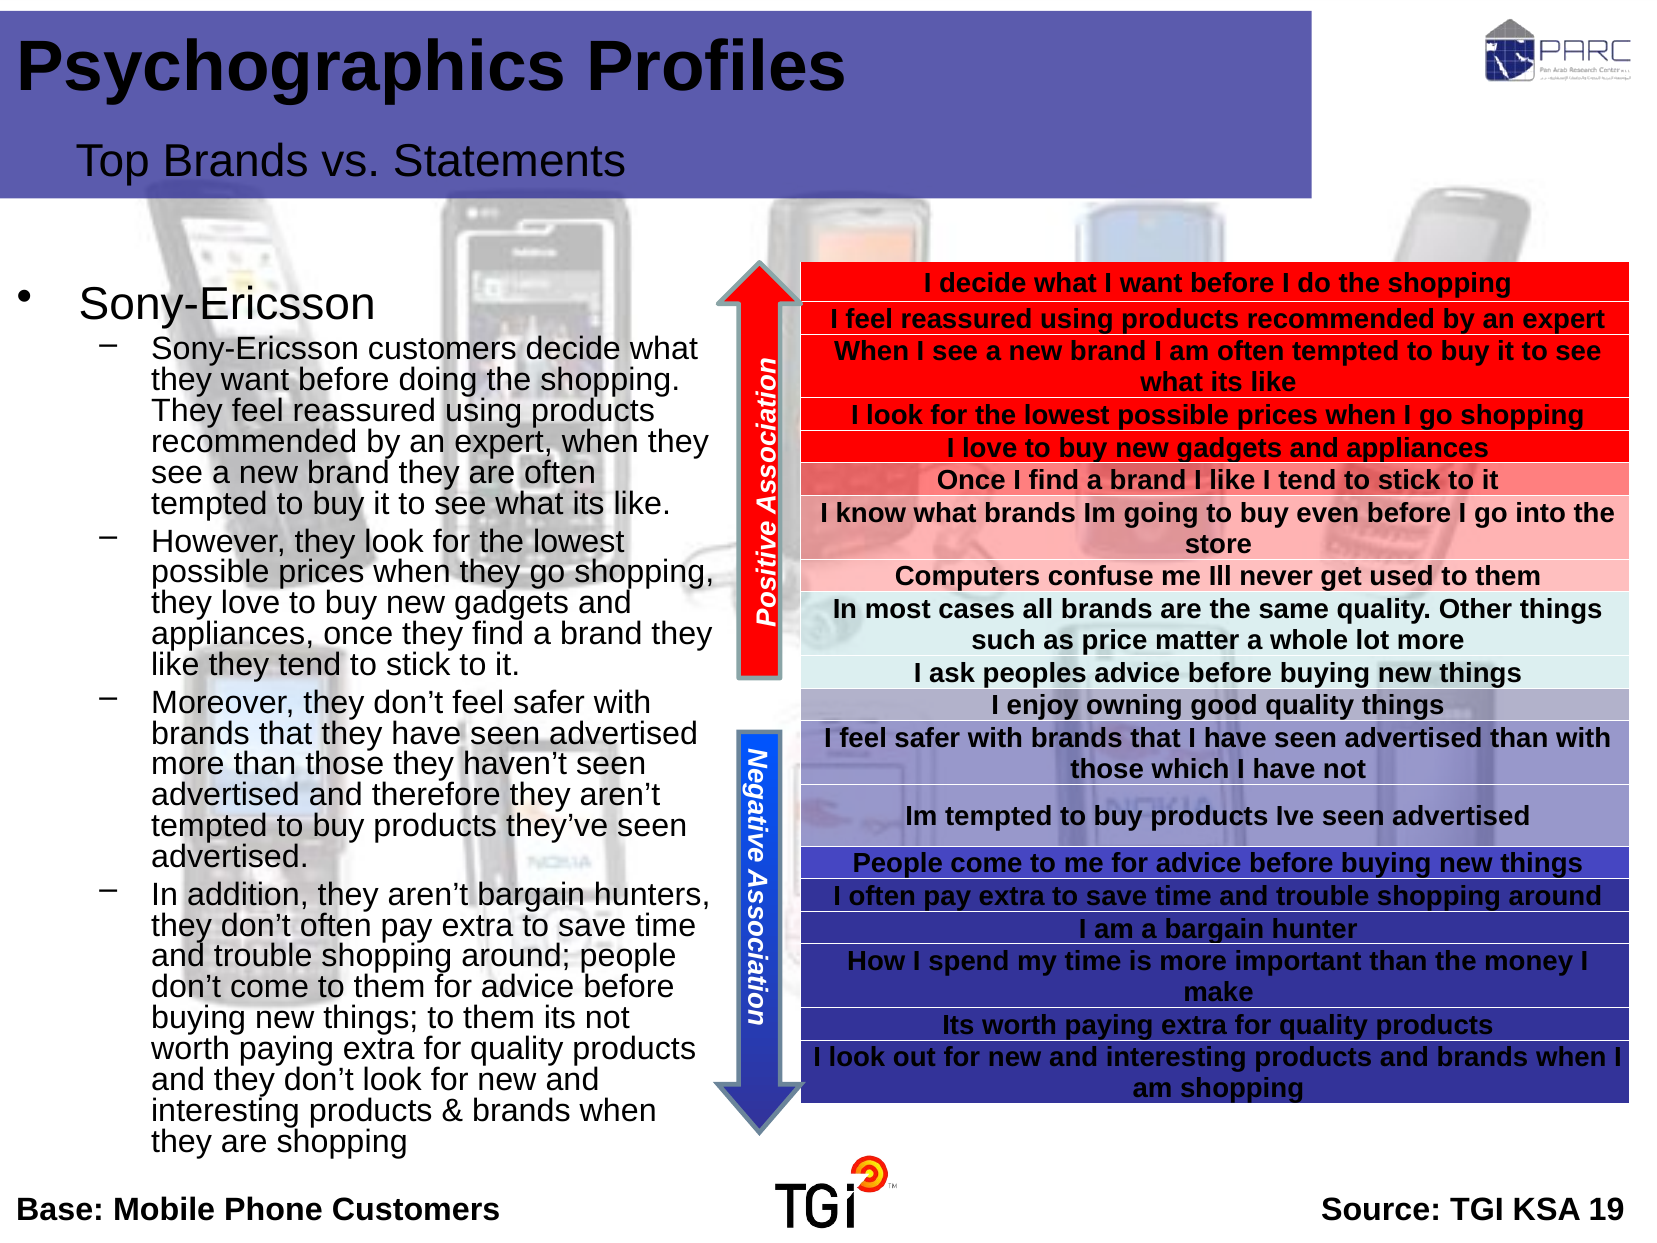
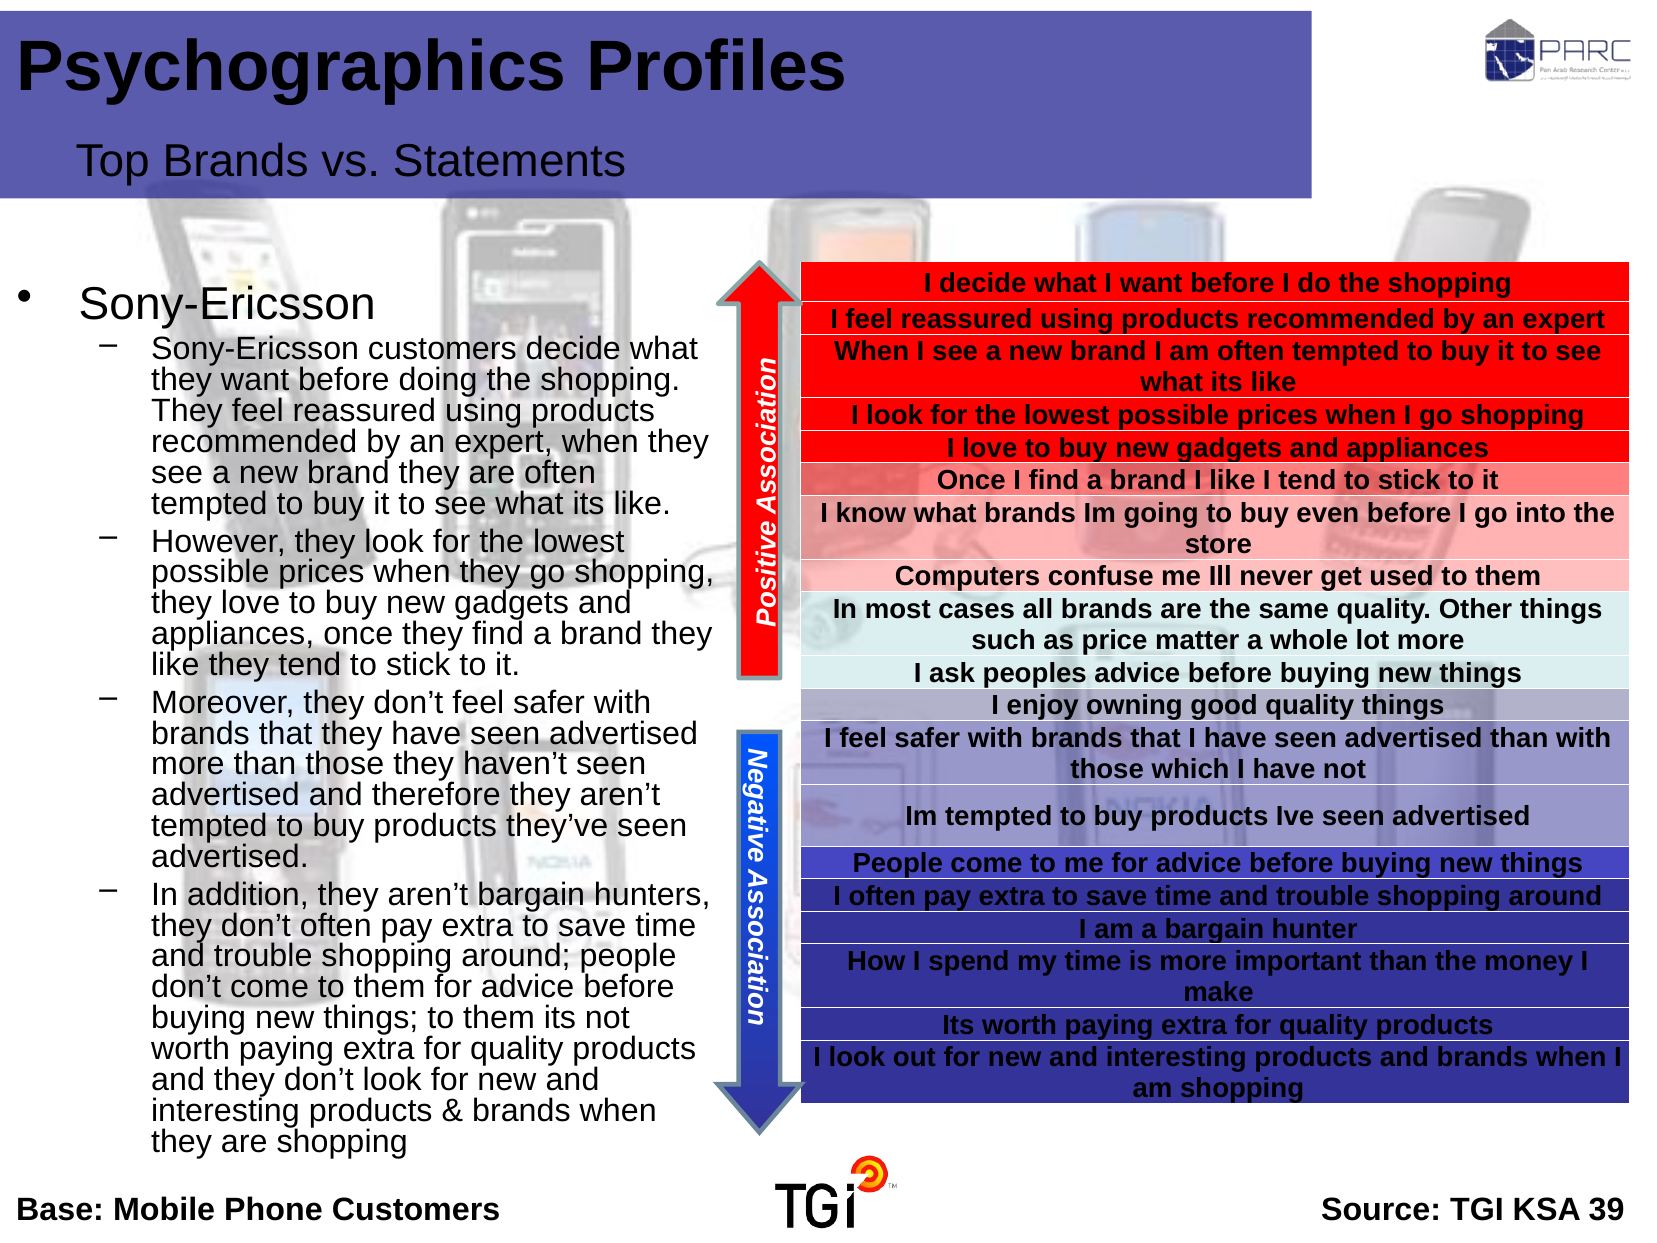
19: 19 -> 39 (1607, 1210)
